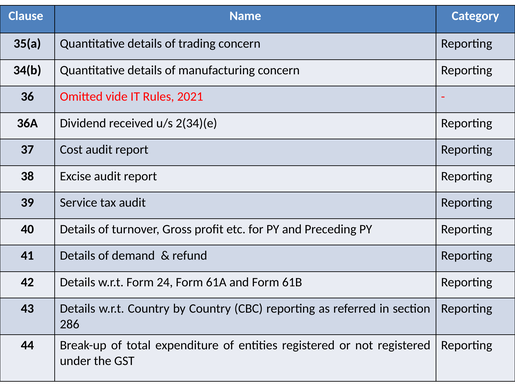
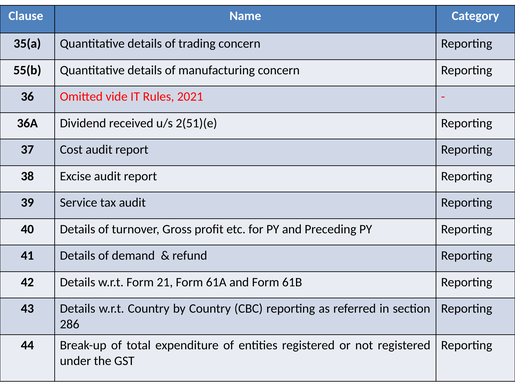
34(b: 34(b -> 55(b (27, 70)
2(34)(e: 2(34)(e -> 2(51)(e (196, 123)
24: 24 -> 21 (165, 282)
